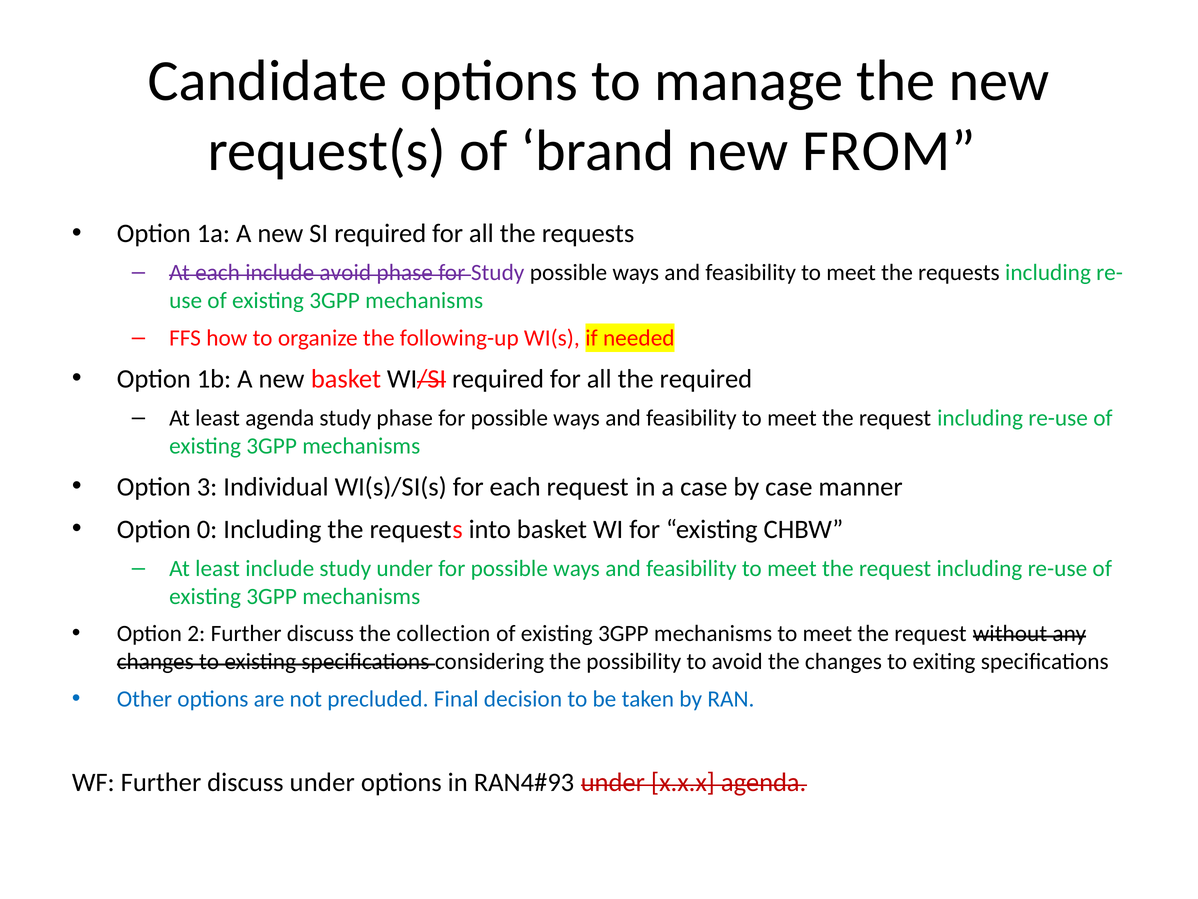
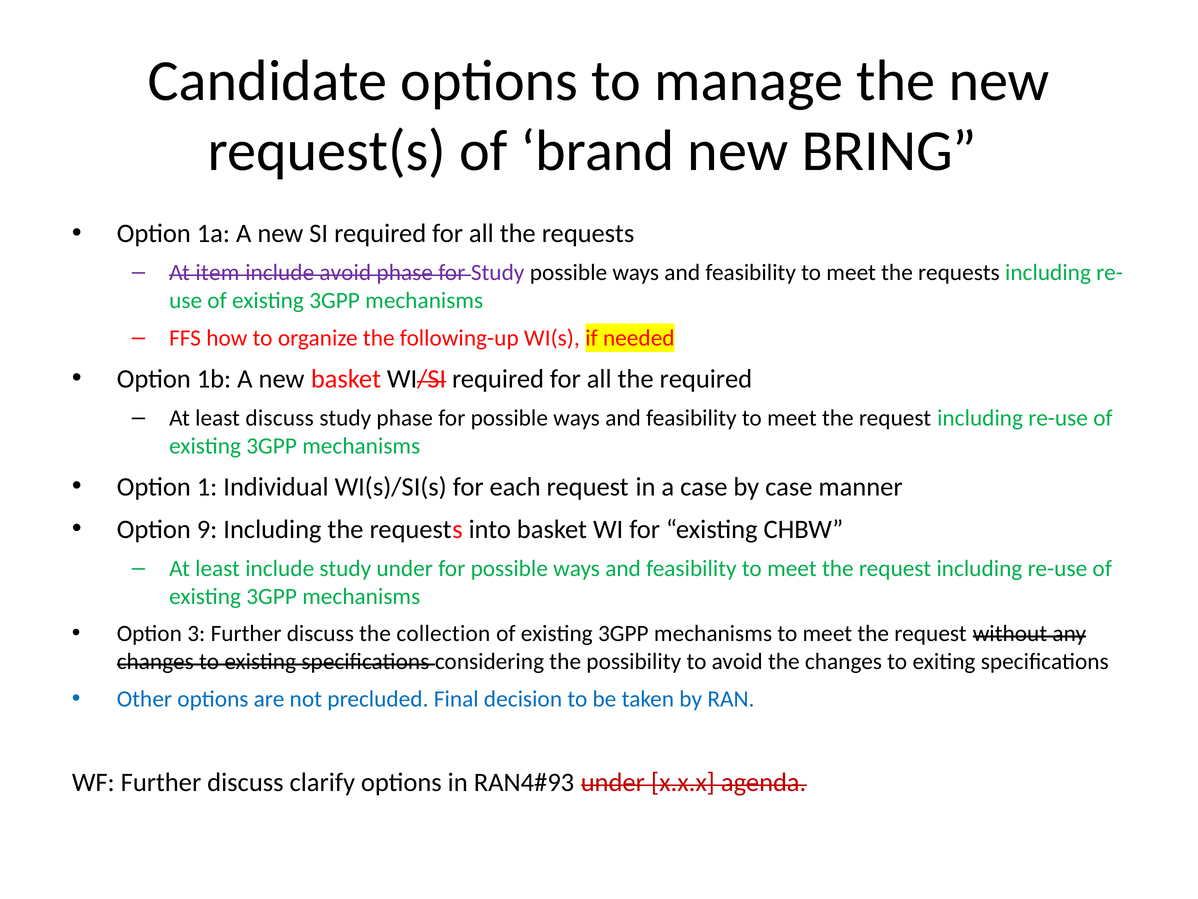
FROM: FROM -> BRING (889, 151)
At each: each -> item (217, 273)
least agenda: agenda -> discuss (280, 418)
3: 3 -> 1 (207, 487)
0: 0 -> 9 (207, 529)
2: 2 -> 3 (196, 633)
discuss under: under -> clarify (322, 782)
